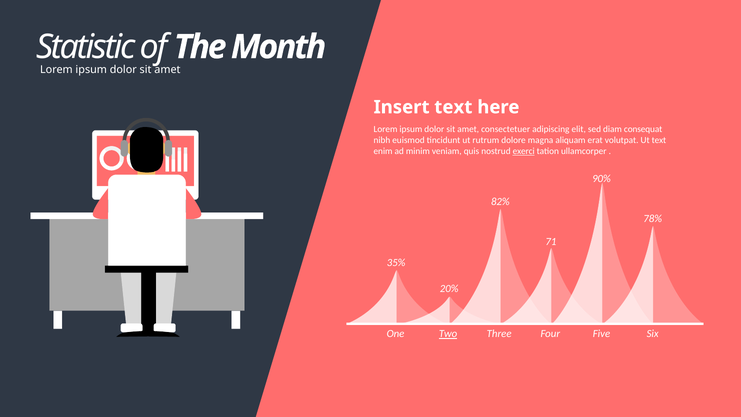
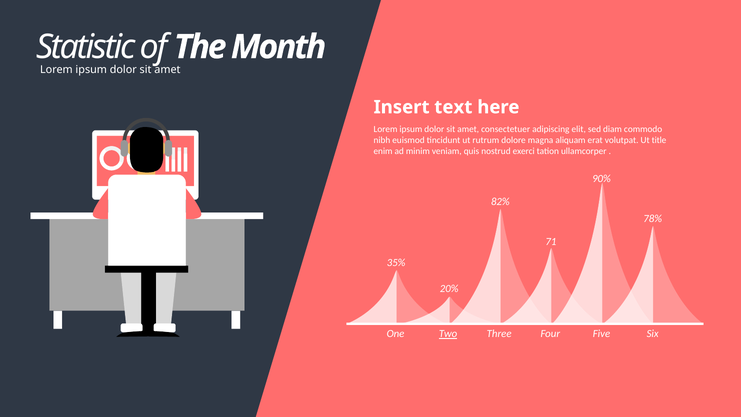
consequat: consequat -> commodo (643, 129)
Ut text: text -> title (659, 140)
exerci underline: present -> none (524, 151)
